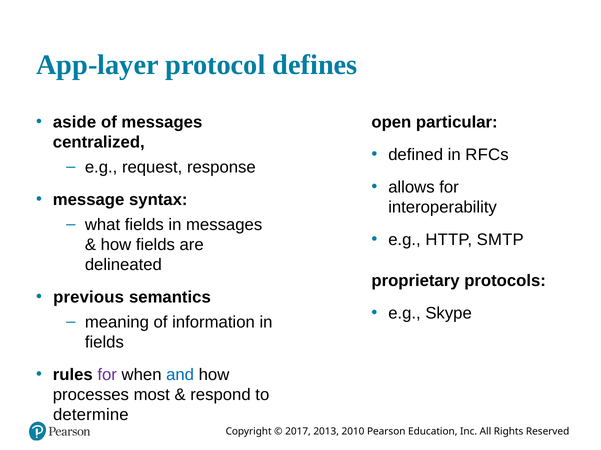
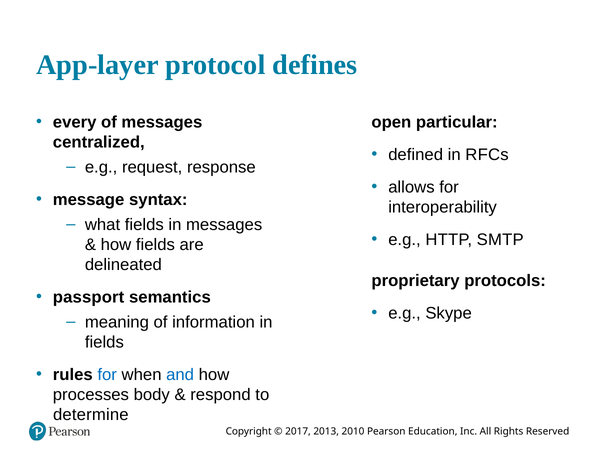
aside: aside -> every (75, 122)
previous: previous -> passport (89, 298)
for colour: purple -> blue (107, 375)
most: most -> body (152, 395)
